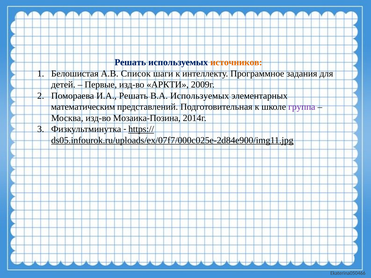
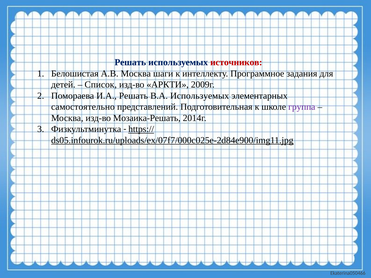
источников colour: orange -> red (236, 62)
А.В Список: Список -> Москва (136, 74)
Первые: Первые -> Список (101, 85)
математическим: математическим -> самостоятельно (83, 107)
Мозаика-Позина: Мозаика-Позина -> Мозаика-Решать (147, 118)
